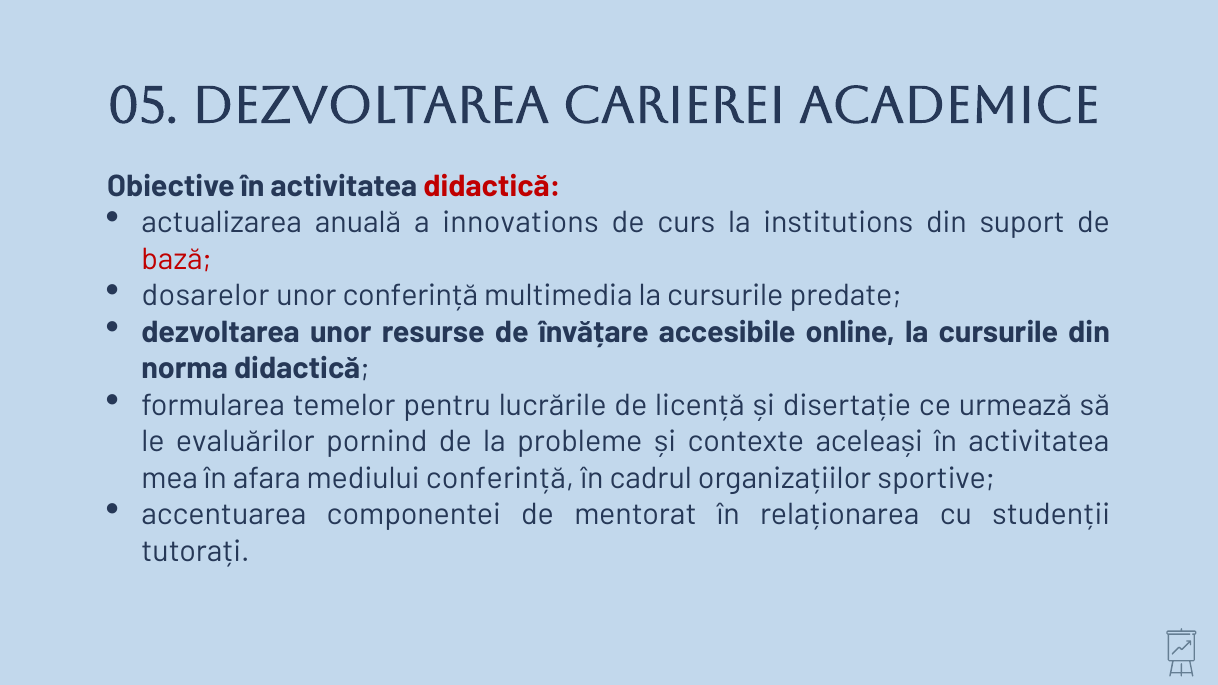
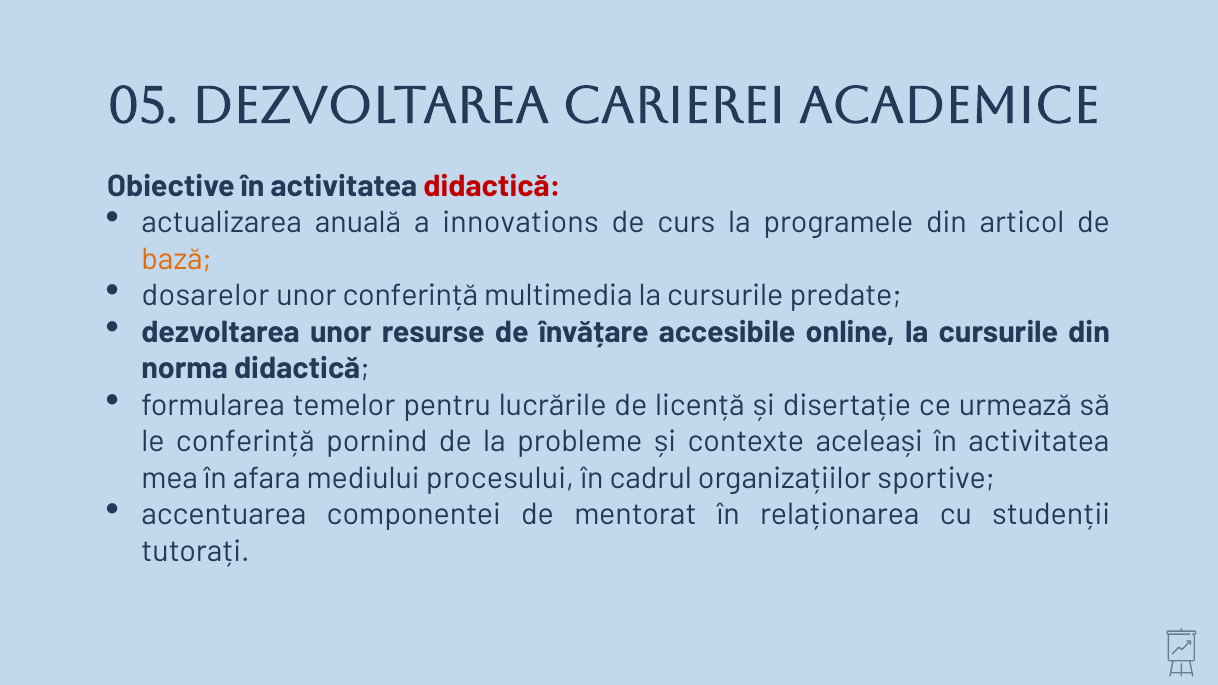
institutions: institutions -> programele (838, 223)
suport: suport -> articol (1022, 223)
bază colour: red -> orange (177, 259)
le evaluărilor: evaluărilor -> conferință (245, 442)
mediului conferință: conferință -> procesului (500, 478)
